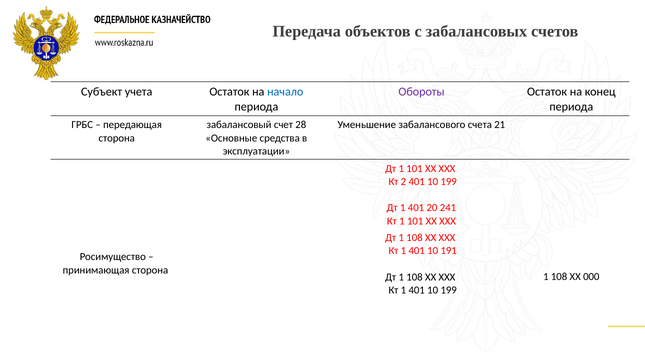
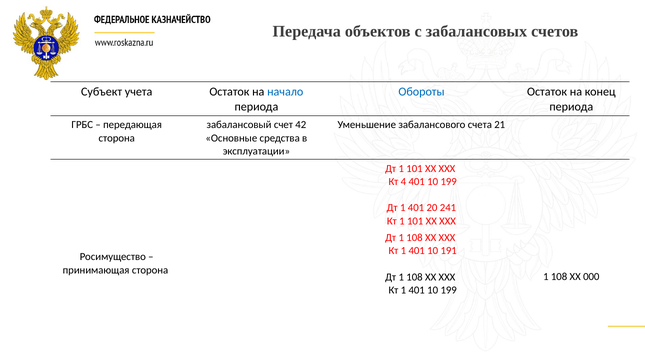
Обороты colour: purple -> blue (421, 92)
28: 28 -> 42 (301, 125)
2: 2 -> 4 (403, 182)
